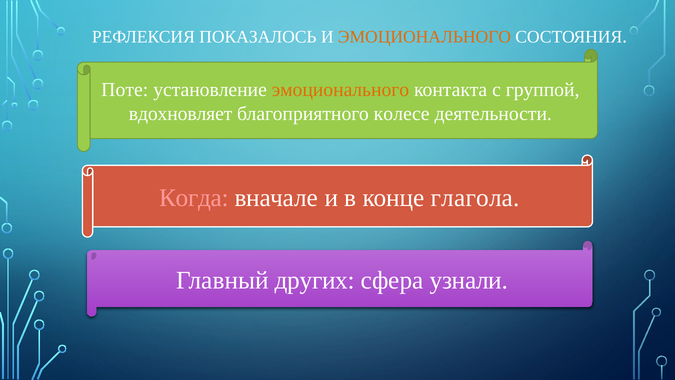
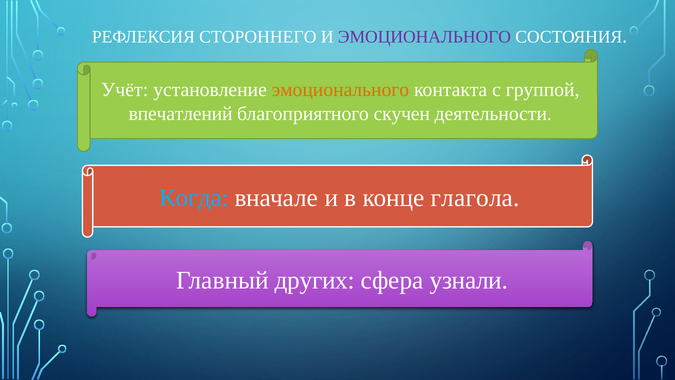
ПОКАЗАЛОСЬ: ПОКАЗАЛОСЬ -> СТОРОННЕГО (258, 37)
ЭМОЦИОНАЛЬНОГО colour: orange -> purple (425, 37)
Поте: Поте -> Учёт (125, 90)
вдохновляет: вдохновляет -> впечатлений (181, 113)
колесе: колесе -> скучен (402, 113)
Когда colour: pink -> light blue (194, 198)
